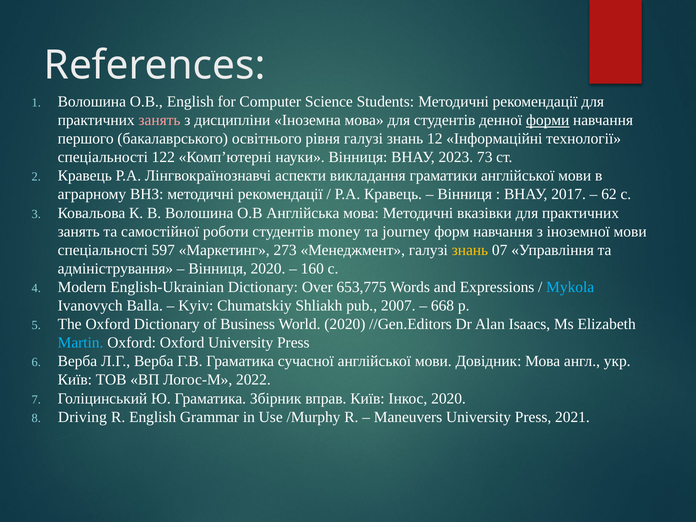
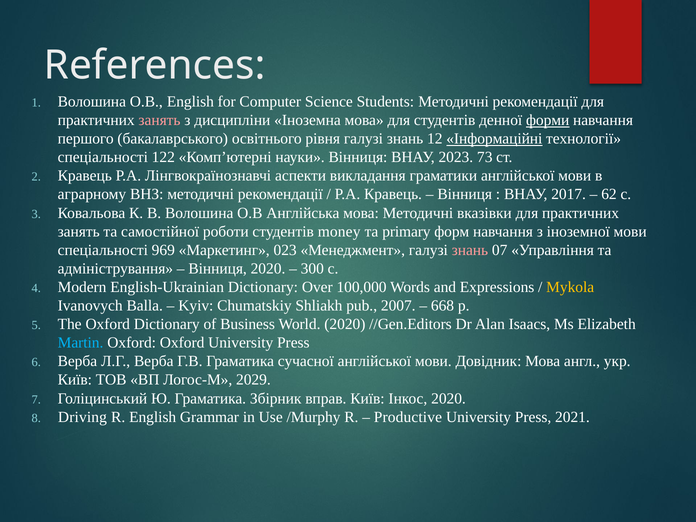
Інформаційні underline: none -> present (494, 139)
journey: journey -> primary (406, 231)
597: 597 -> 969 (163, 250)
273: 273 -> 023 (285, 250)
знань colour: yellow -> pink (470, 250)
160: 160 -> 300 (312, 269)
653,775: 653,775 -> 100,000 (362, 287)
Mykola colour: light blue -> yellow (570, 287)
2022: 2022 -> 2029 (253, 380)
Maneuvers: Maneuvers -> Productive (408, 417)
